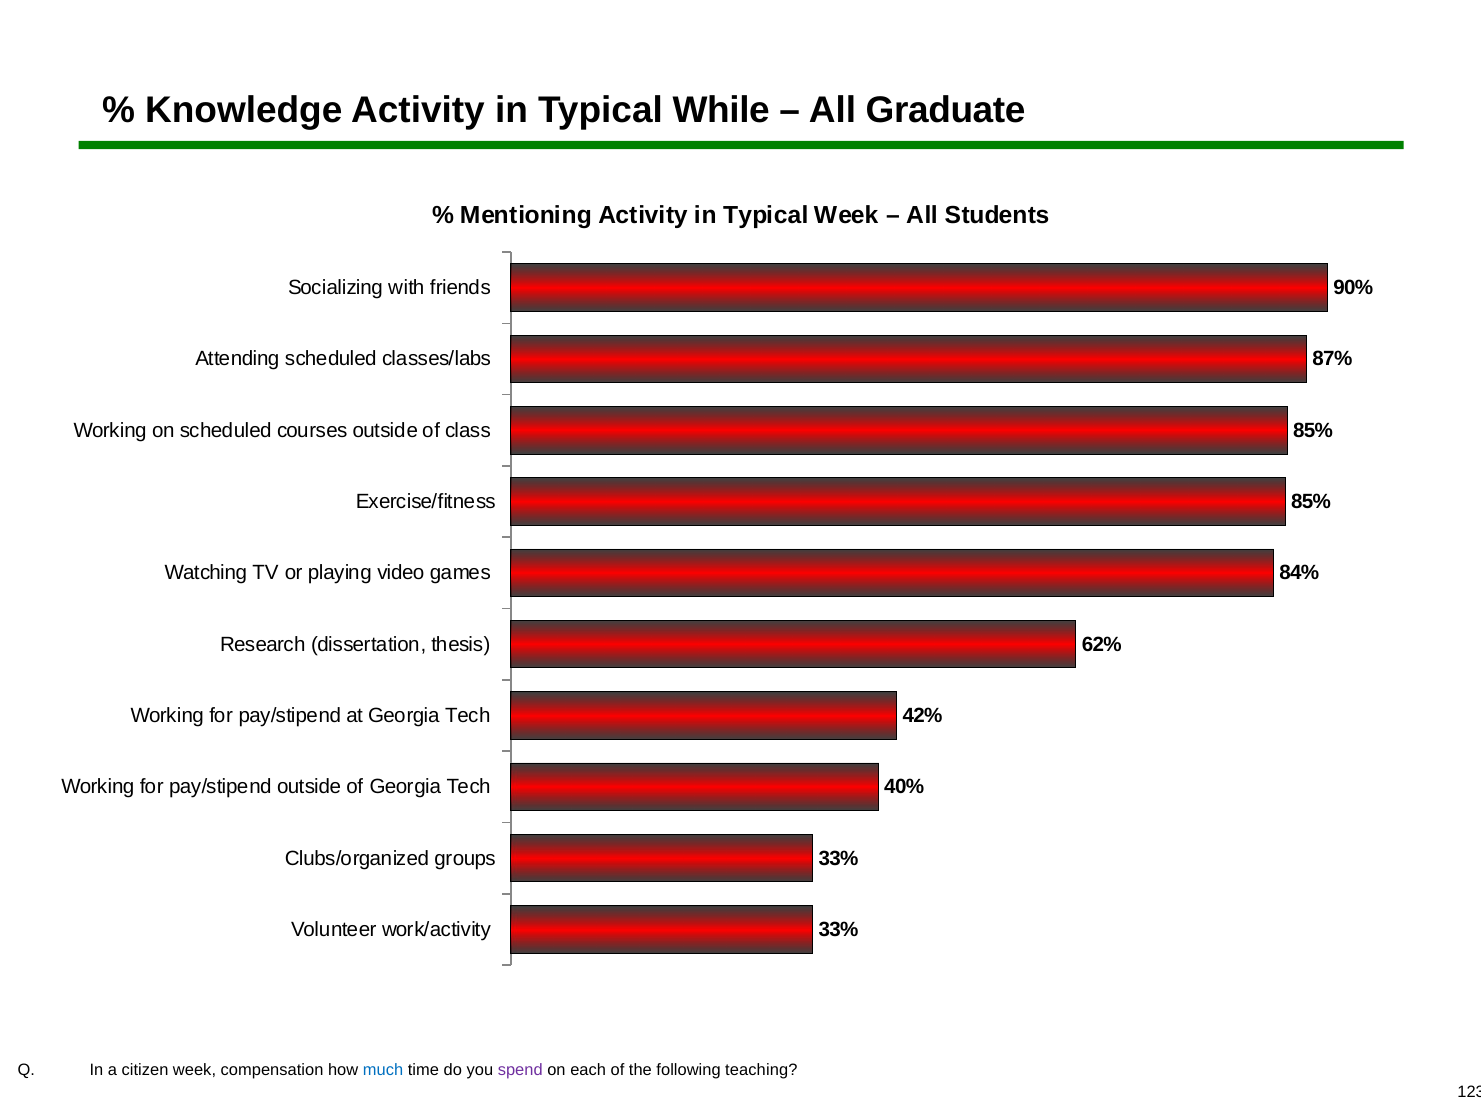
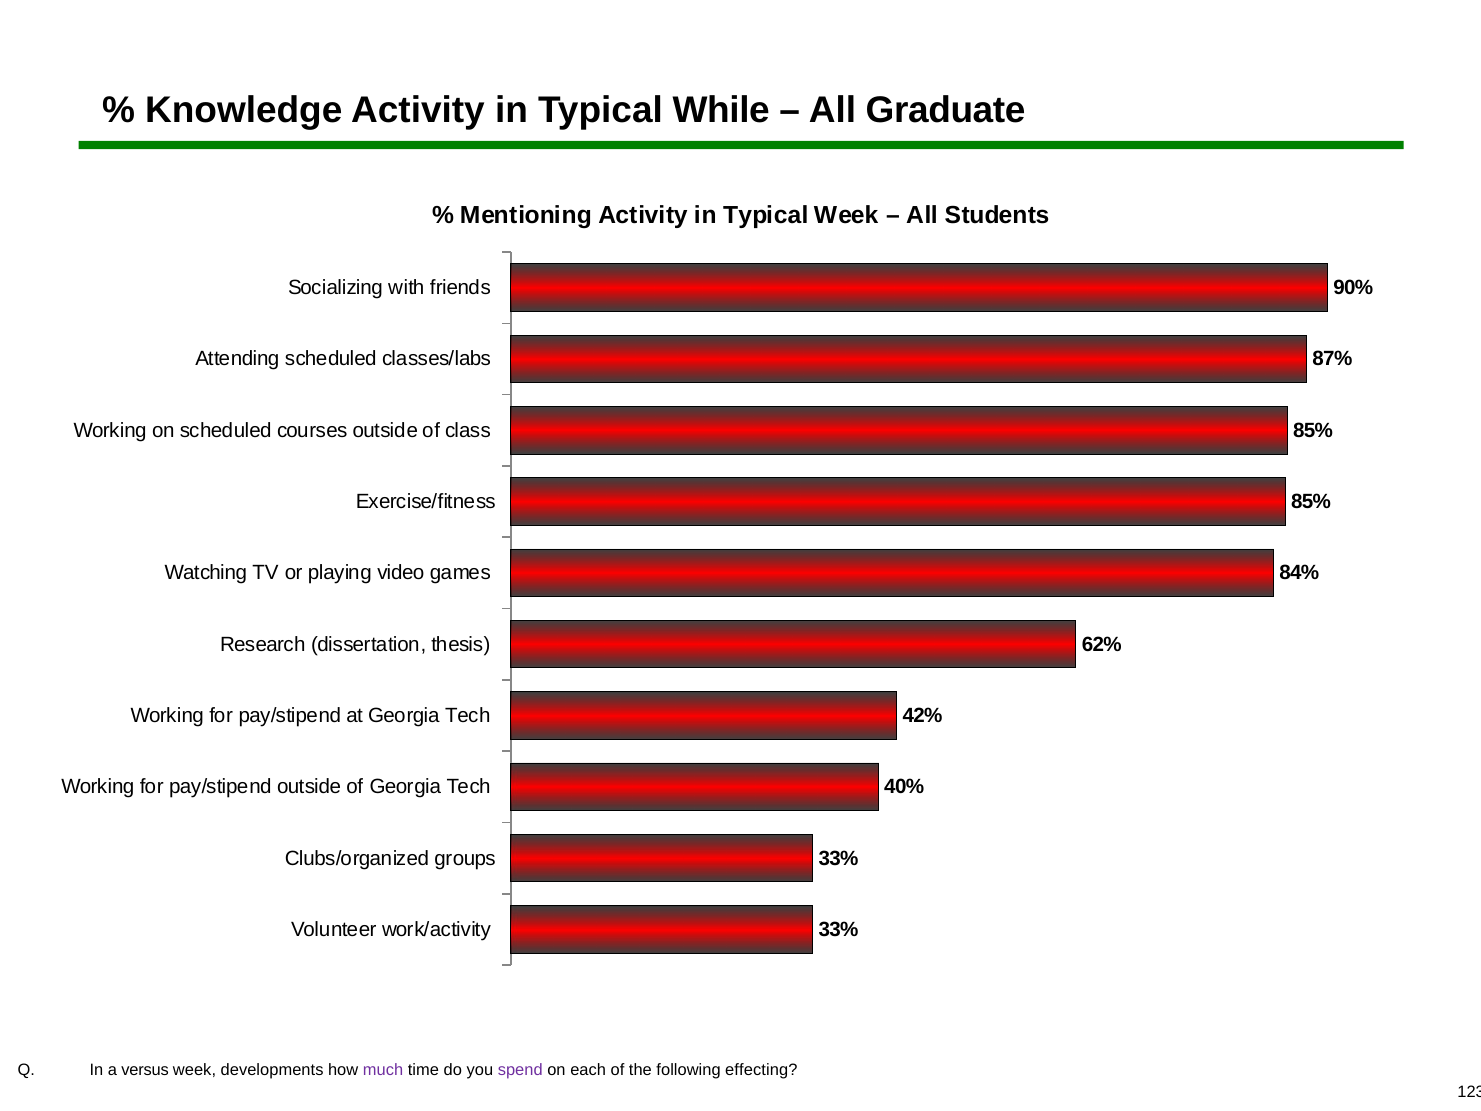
citizen: citizen -> versus (145, 1069)
compensation: compensation -> developments (272, 1069)
much colour: blue -> purple (383, 1069)
teaching: teaching -> effecting (761, 1069)
